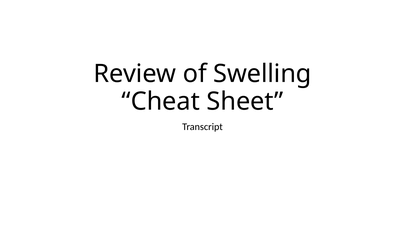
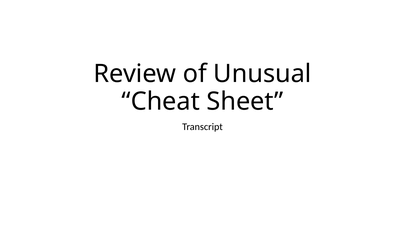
Swelling: Swelling -> Unusual (262, 74)
